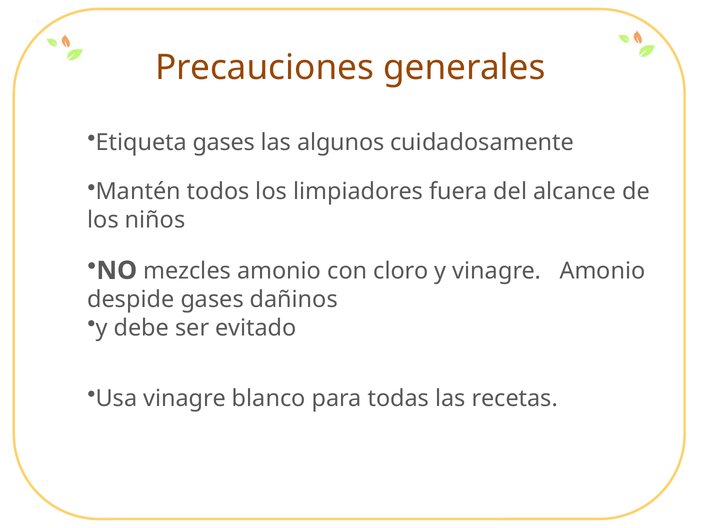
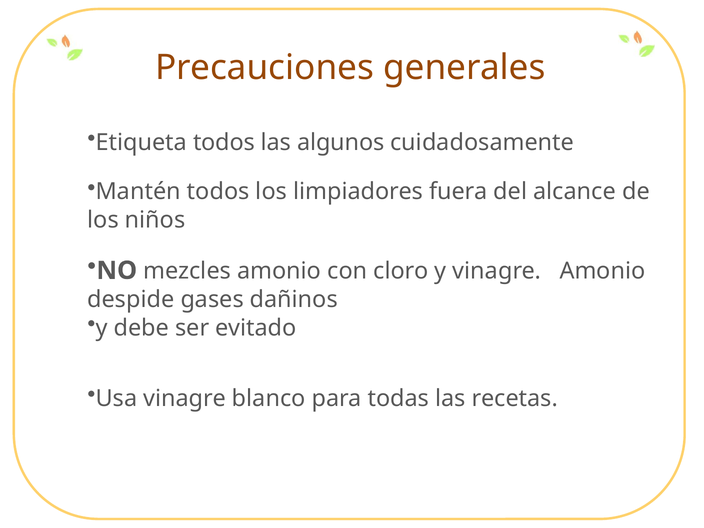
Etiqueta gases: gases -> todos (224, 142)
